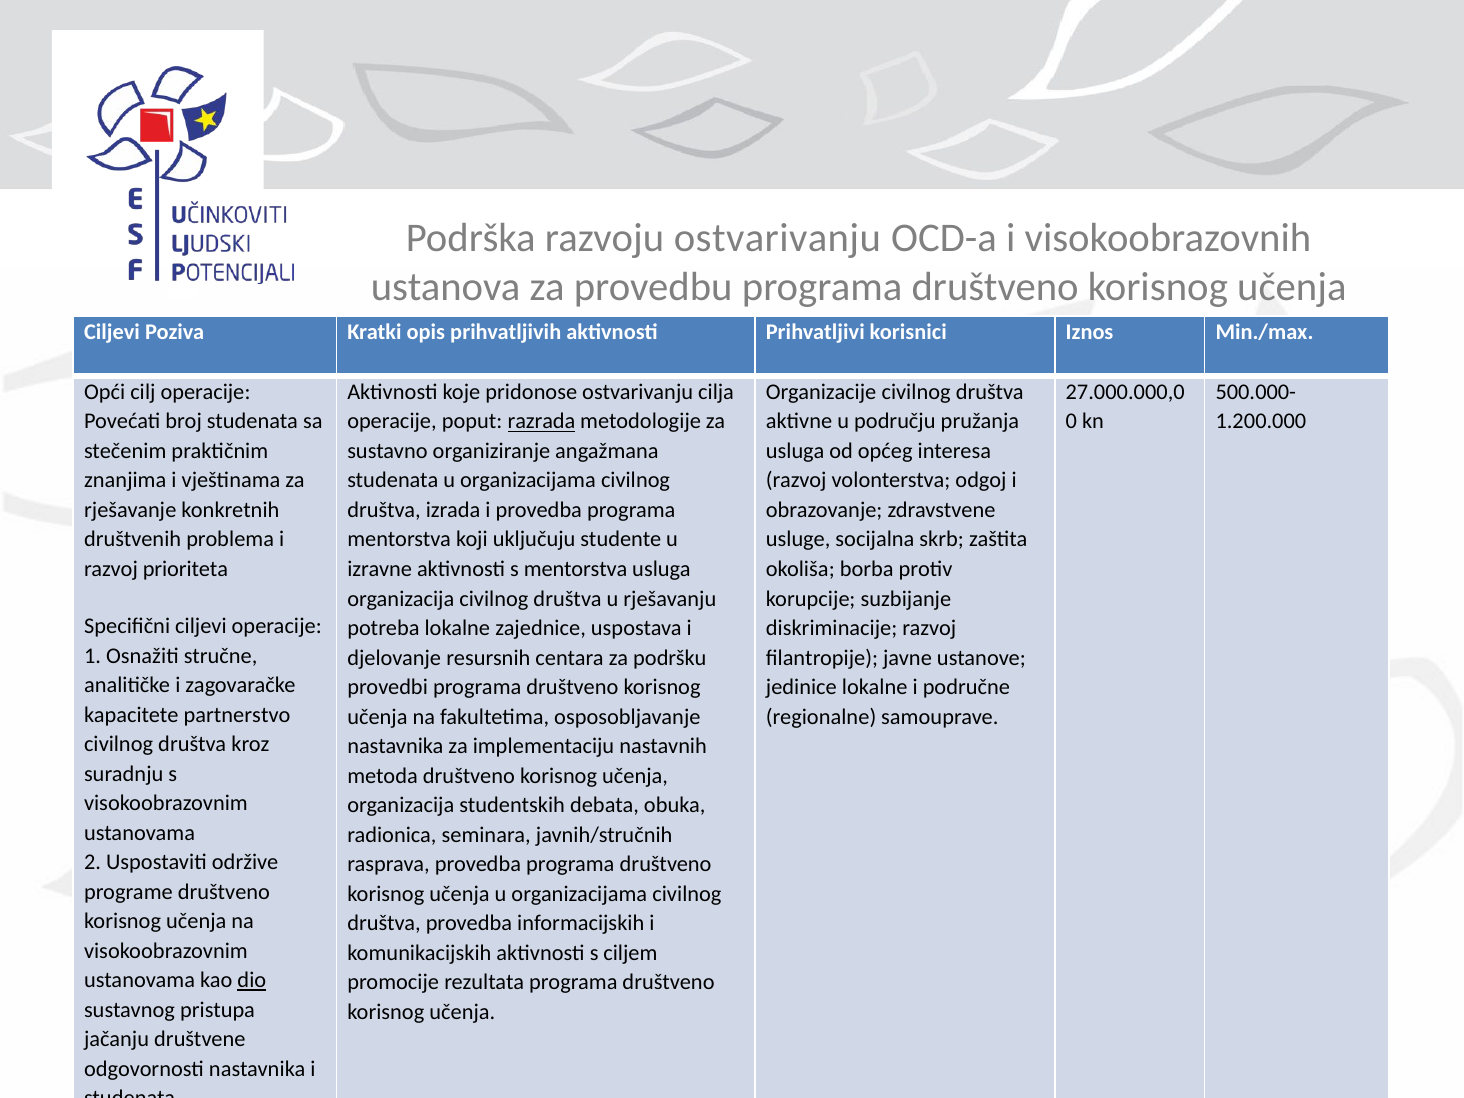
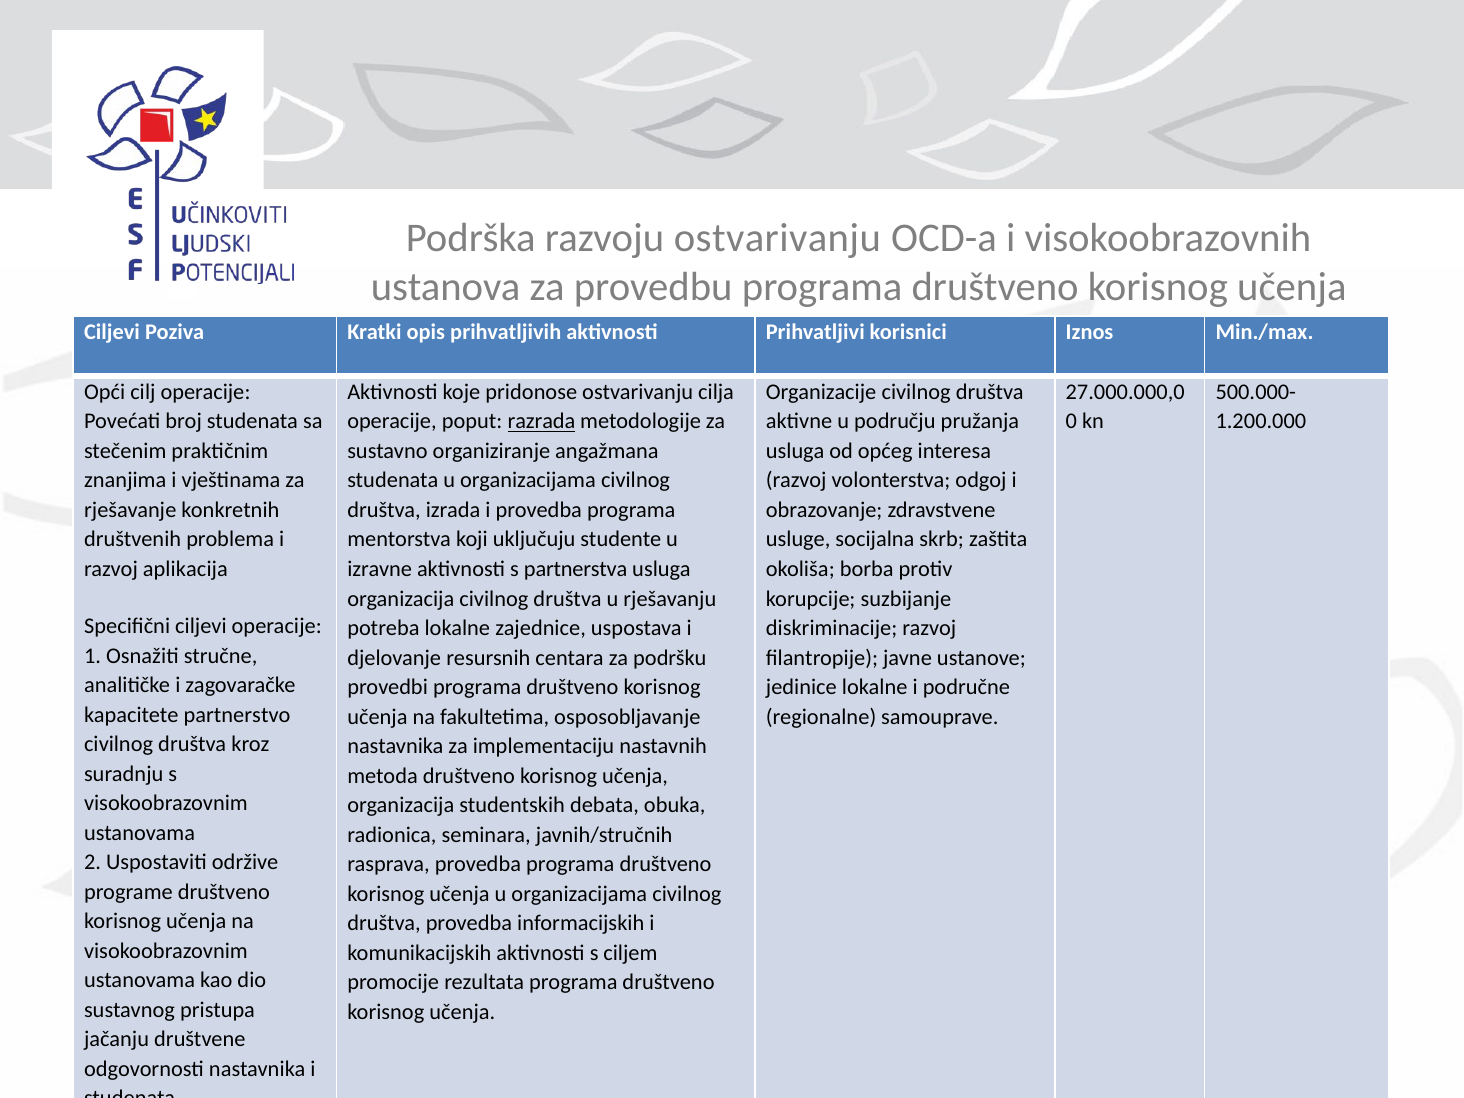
prioriteta: prioriteta -> aplikacija (185, 569)
s mentorstva: mentorstva -> partnerstva (576, 569)
dio underline: present -> none (252, 980)
